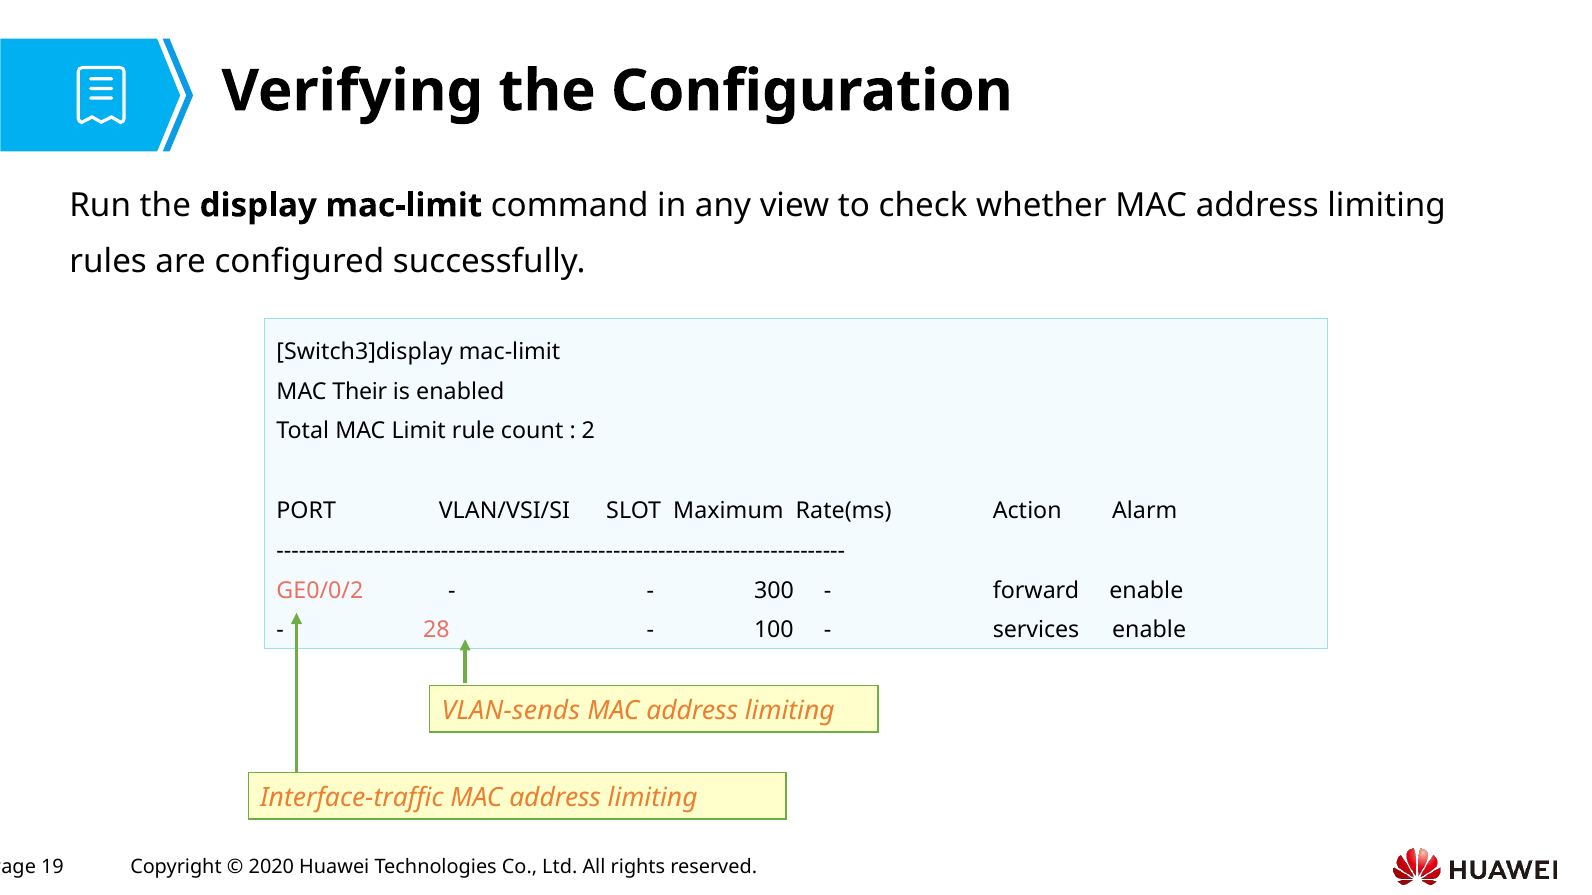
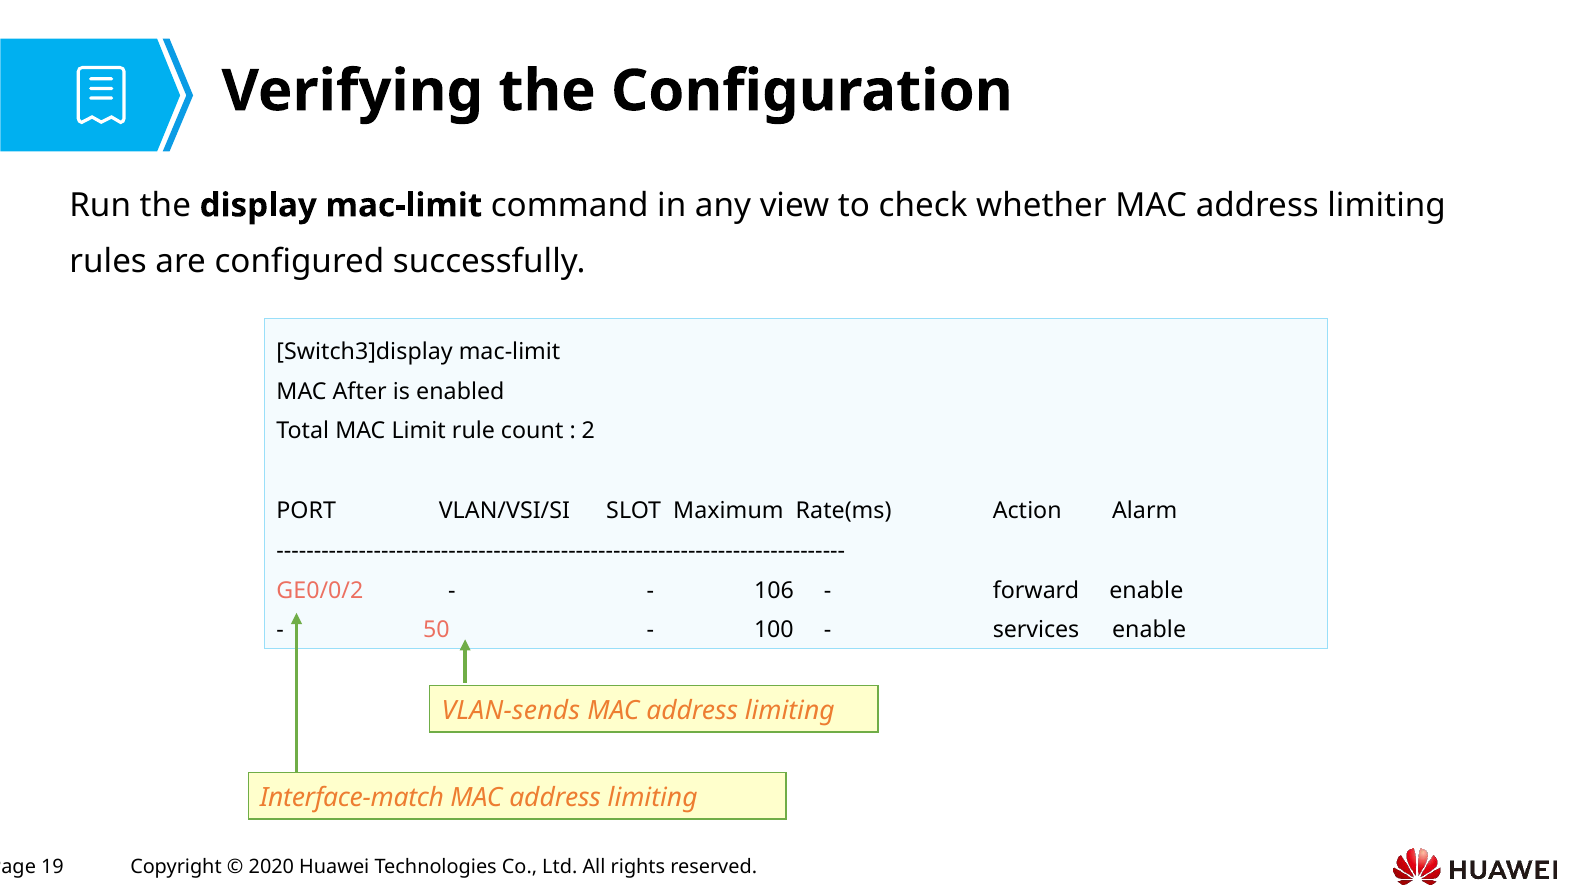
Their: Their -> After (360, 392)
300: 300 -> 106 (774, 591)
28: 28 -> 50 (436, 631)
Interface-traffic: Interface-traffic -> Interface-match (352, 798)
